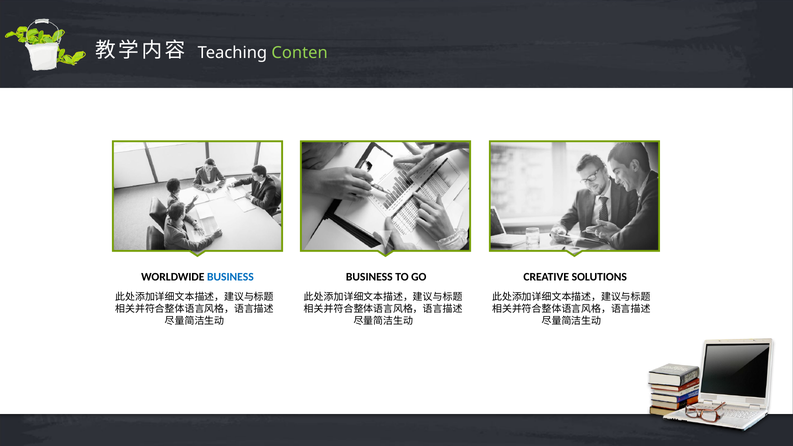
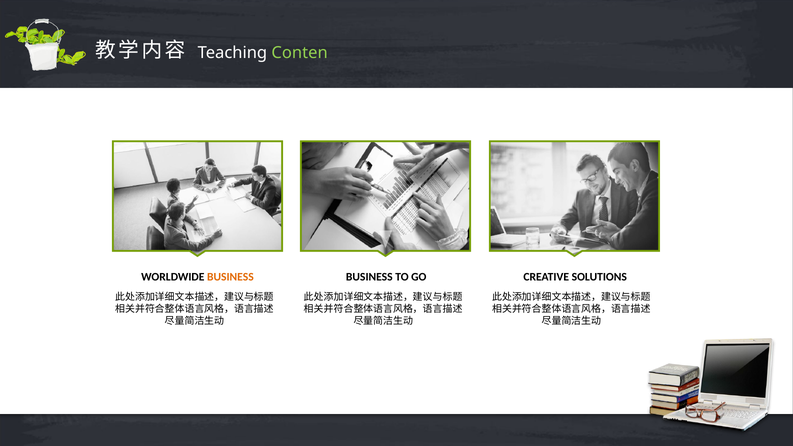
BUSINESS colour: blue -> orange (230, 277)
